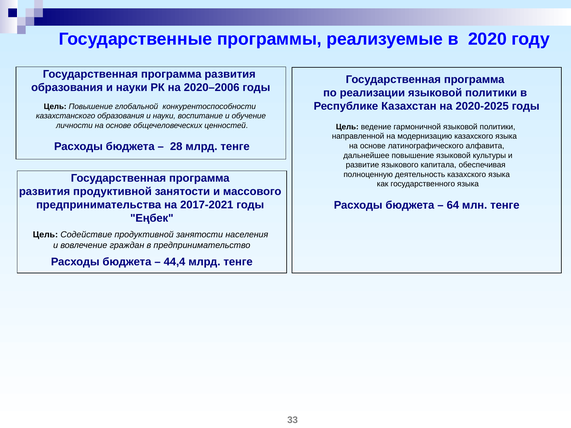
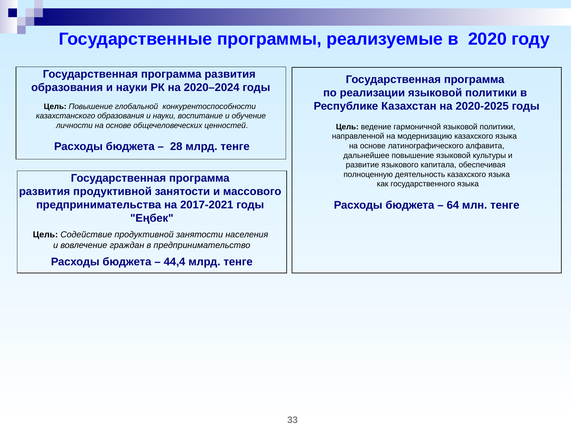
2020–2006: 2020–2006 -> 2020–2024 (212, 88)
